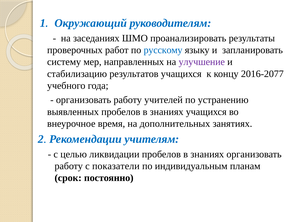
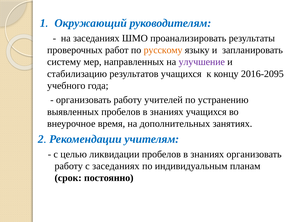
русскому colour: blue -> orange (163, 50)
2016-2077: 2016-2077 -> 2016-2095 (262, 74)
с показатели: показатели -> заседаниях (116, 166)
